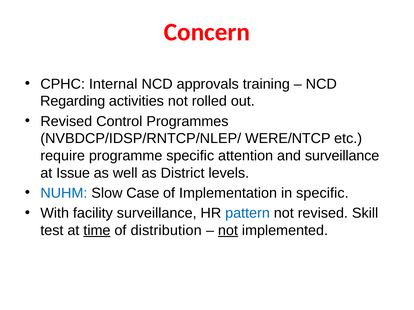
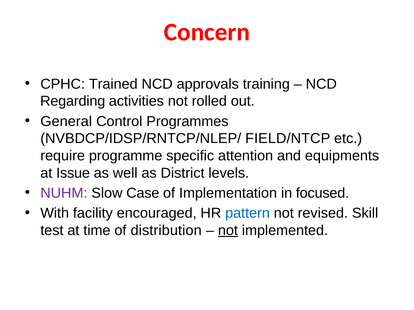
Internal: Internal -> Trained (113, 84)
Revised: Revised -> General (66, 122)
WERE/NTCP: WERE/NTCP -> FIELD/NTCP (288, 139)
and surveillance: surveillance -> equipments (342, 156)
NUHM colour: blue -> purple (64, 193)
in specific: specific -> focused (323, 193)
facility surveillance: surveillance -> encouraged (157, 213)
time underline: present -> none (97, 231)
